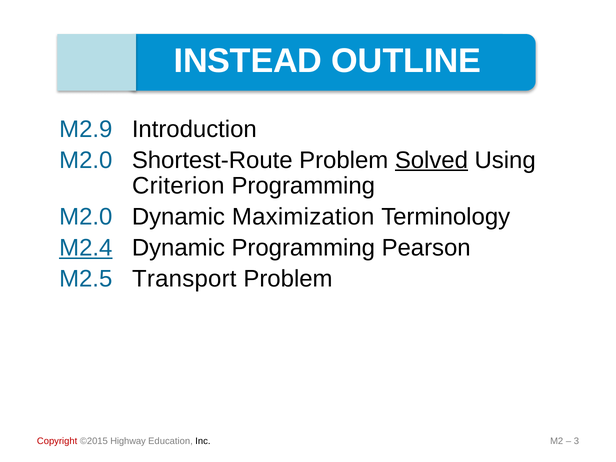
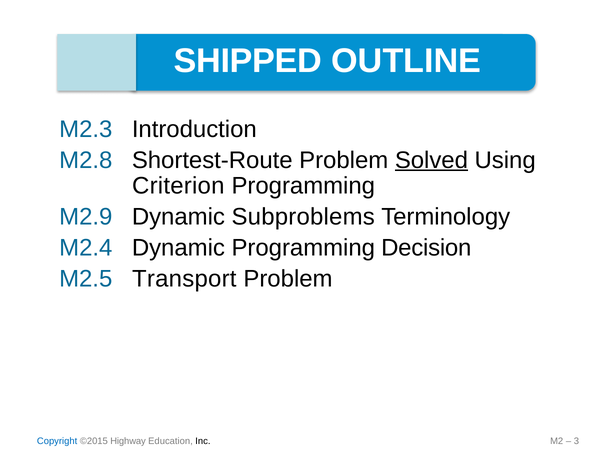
INSTEAD: INSTEAD -> SHIPPED (248, 61)
M2.9: M2.9 -> M2.3 (86, 129)
M2.0: M2.0 -> M2.8 (86, 160)
M2.0: M2.0 -> M2.9 (86, 217)
Maximization: Maximization -> Subproblems (303, 217)
M2.4 underline: present -> none (86, 248)
Pearson: Pearson -> Decision (426, 248)
Copyright colour: red -> blue (57, 441)
